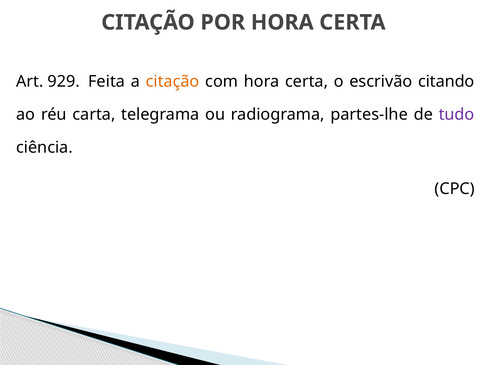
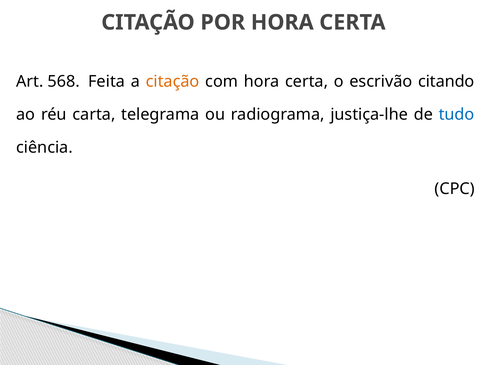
929: 929 -> 568 (64, 81)
partes-lhe: partes-lhe -> justiça-lhe (369, 115)
tudo colour: purple -> blue (457, 115)
